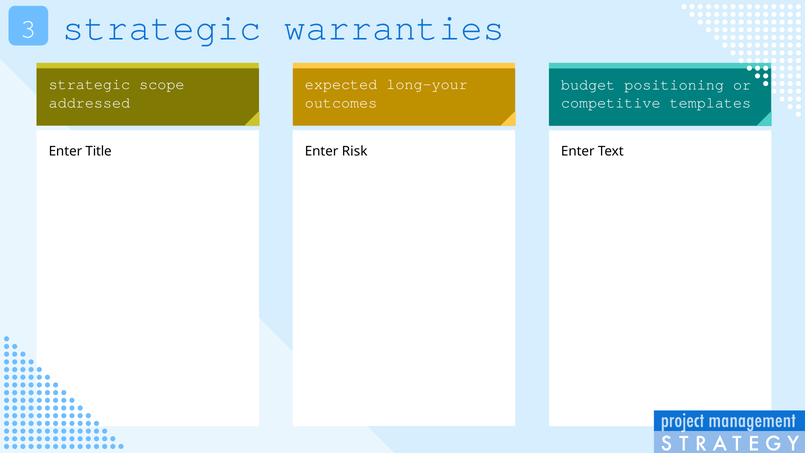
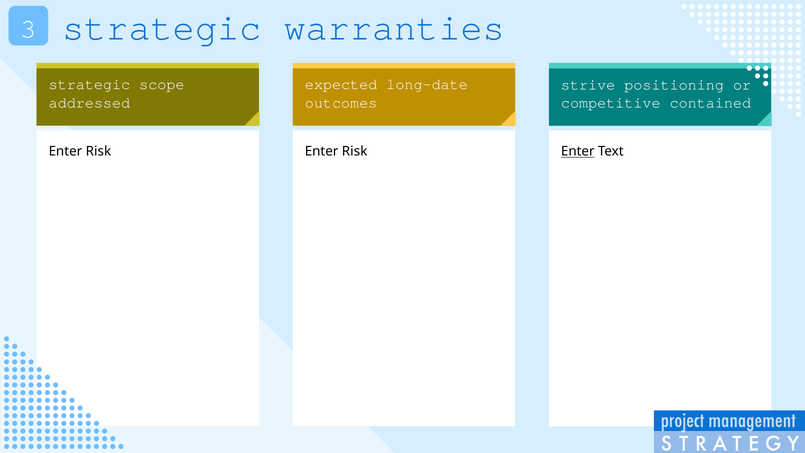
long-your: long-your -> long-date (427, 84)
budget: budget -> strive (588, 85)
templates: templates -> contained (710, 103)
Title: Title -> Risk (98, 151)
Enter underline: none -> present (578, 151)
